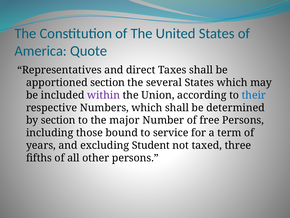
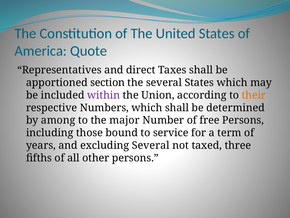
their colour: blue -> orange (254, 95)
by section: section -> among (58, 120)
excluding Student: Student -> Several (151, 145)
